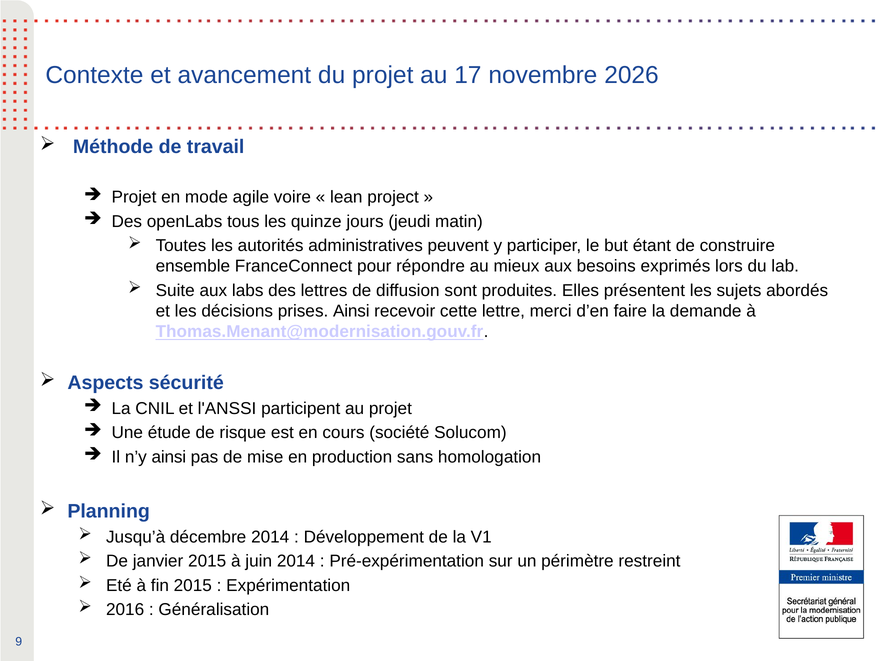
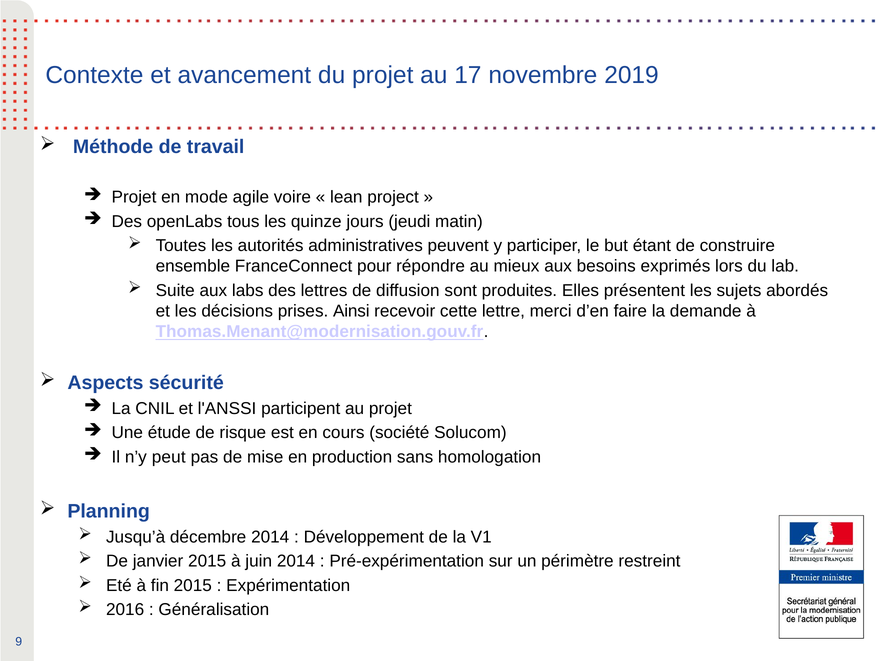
2026: 2026 -> 2019 (632, 75)
n’y ainsi: ainsi -> peut (169, 457)
